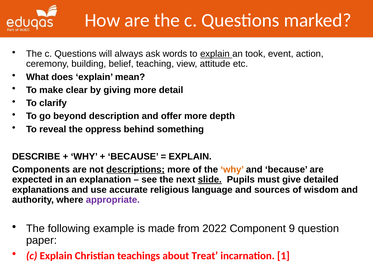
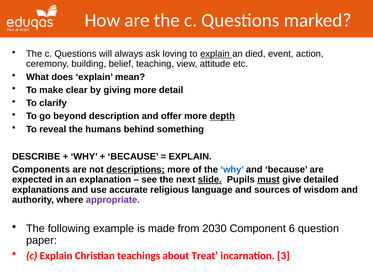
words: words -> loving (175, 54)
took: took -> died (255, 54)
depth underline: none -> present (222, 116)
oppress: oppress -> humans (103, 129)
why colour: orange -> blue (232, 169)
must underline: none -> present (268, 179)
2022: 2022 -> 2030 (215, 228)
9: 9 -> 6 (292, 228)
1: 1 -> 3 (283, 255)
